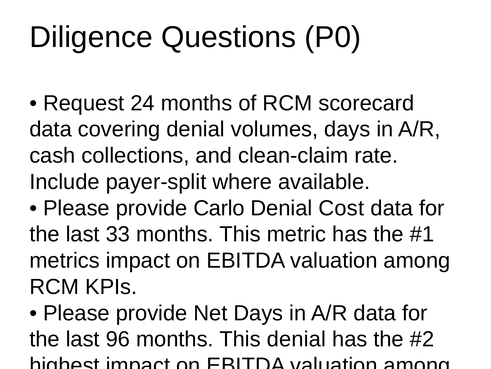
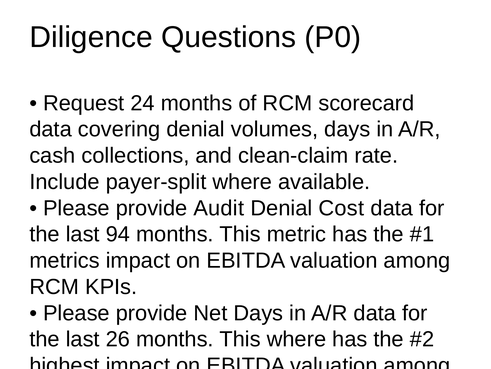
Carlo: Carlo -> Audit (219, 208)
33: 33 -> 94 (118, 234)
96: 96 -> 26 (118, 339)
This denial: denial -> where (296, 339)
